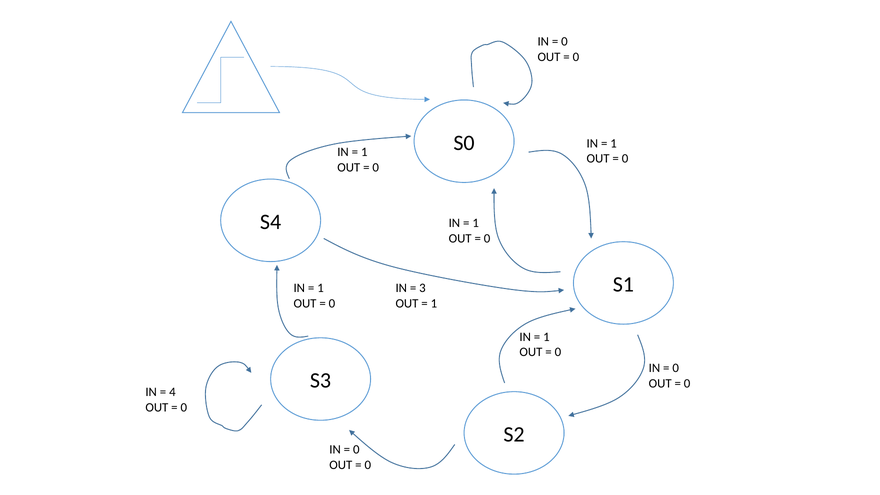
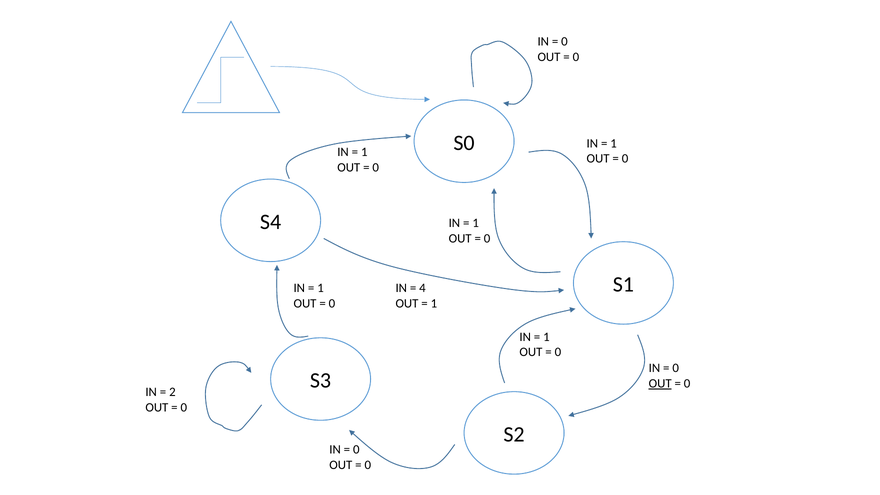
3: 3 -> 4 (422, 288)
OUT underline: none -> present (660, 383)
4: 4 -> 2 (172, 392)
